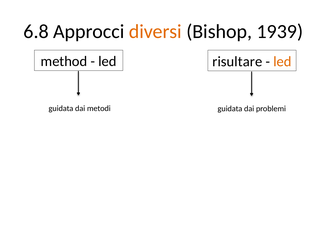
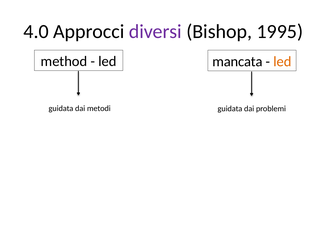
6.8: 6.8 -> 4.0 (36, 32)
diversi colour: orange -> purple (155, 32)
1939: 1939 -> 1995 (280, 32)
risultare: risultare -> mancata (237, 62)
